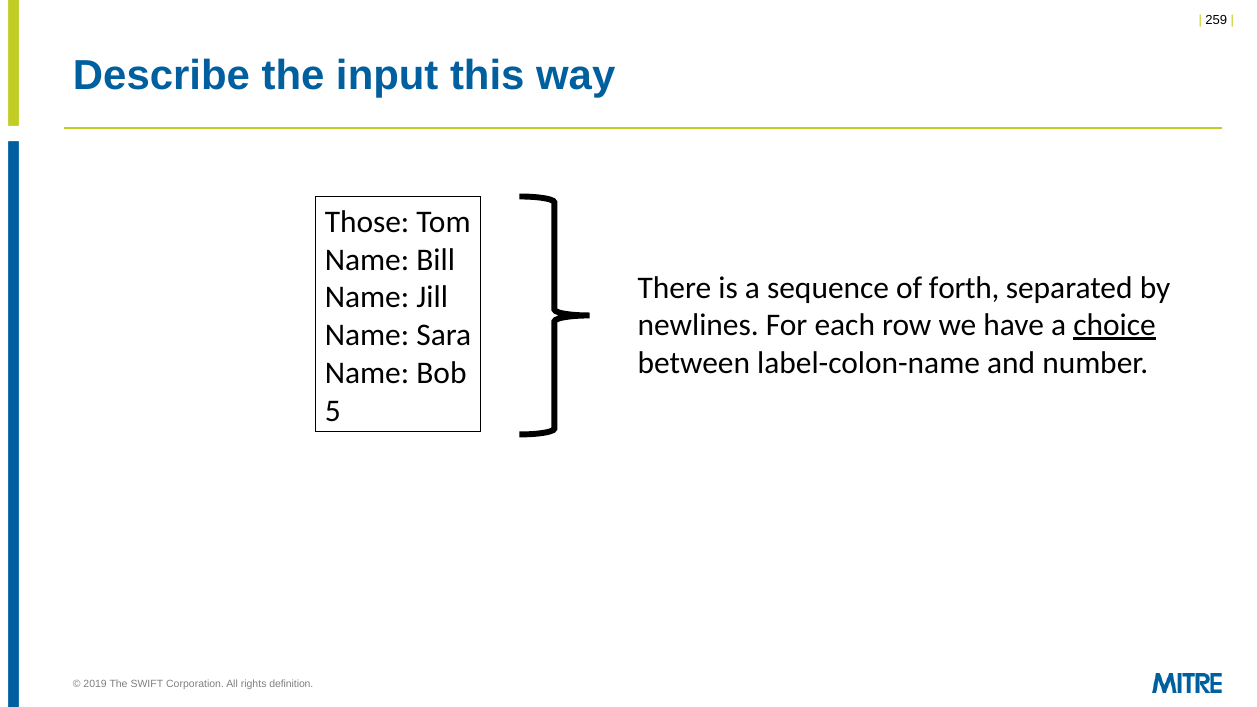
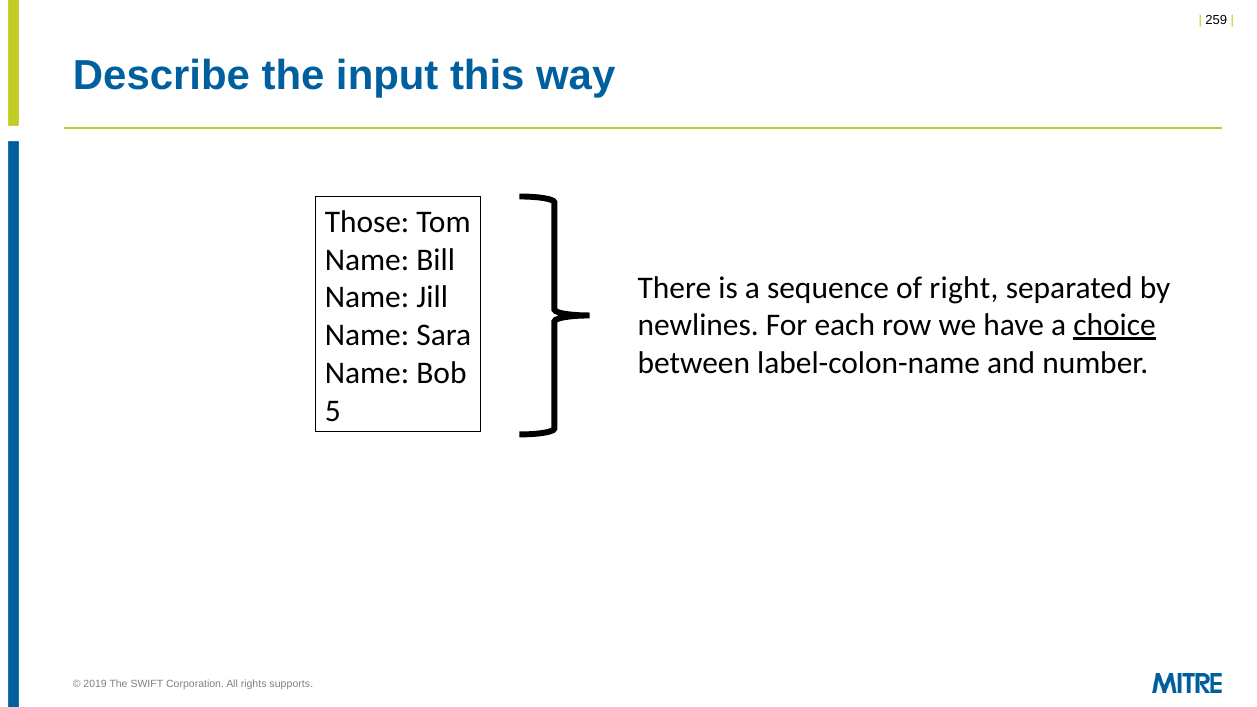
forth: forth -> right (964, 288)
definition: definition -> supports (291, 684)
